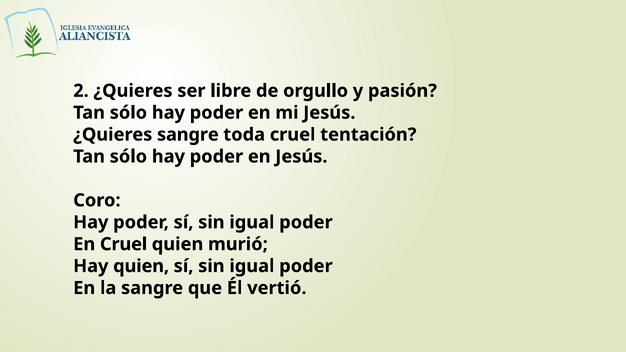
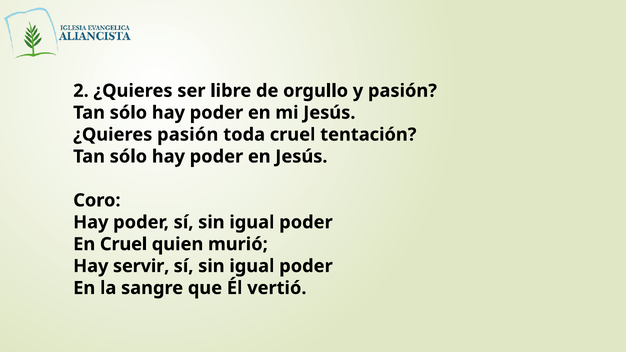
¿Quieres sangre: sangre -> pasión (188, 135)
Hay quien: quien -> servir (141, 266)
